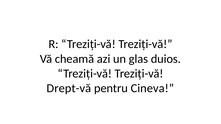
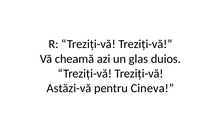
Drept-vă: Drept-vă -> Astăzi-vă (69, 88)
